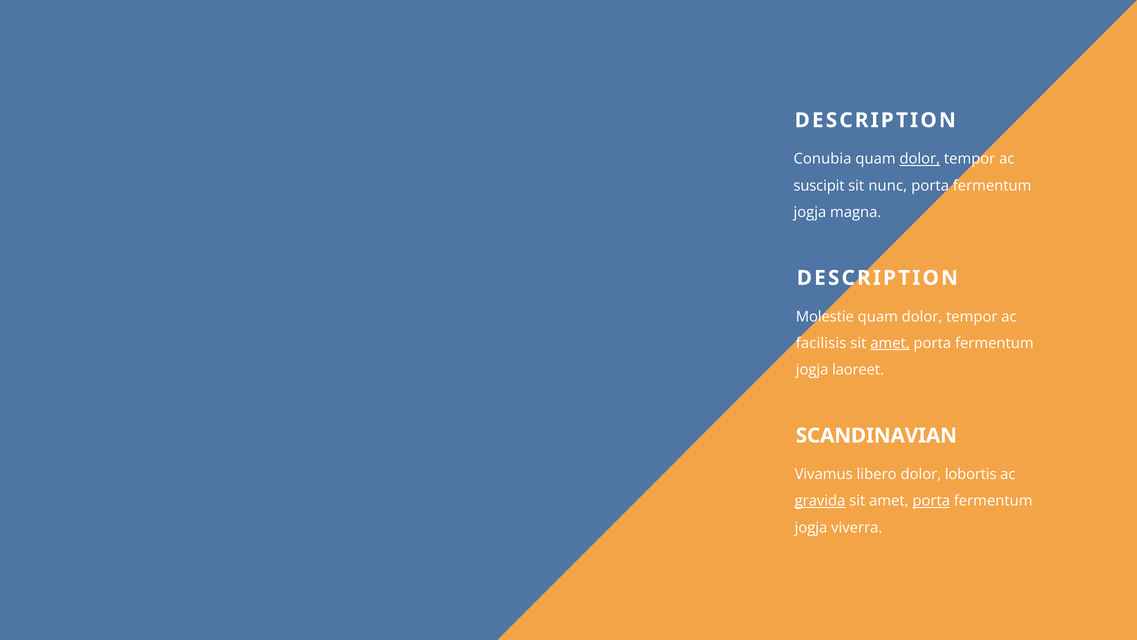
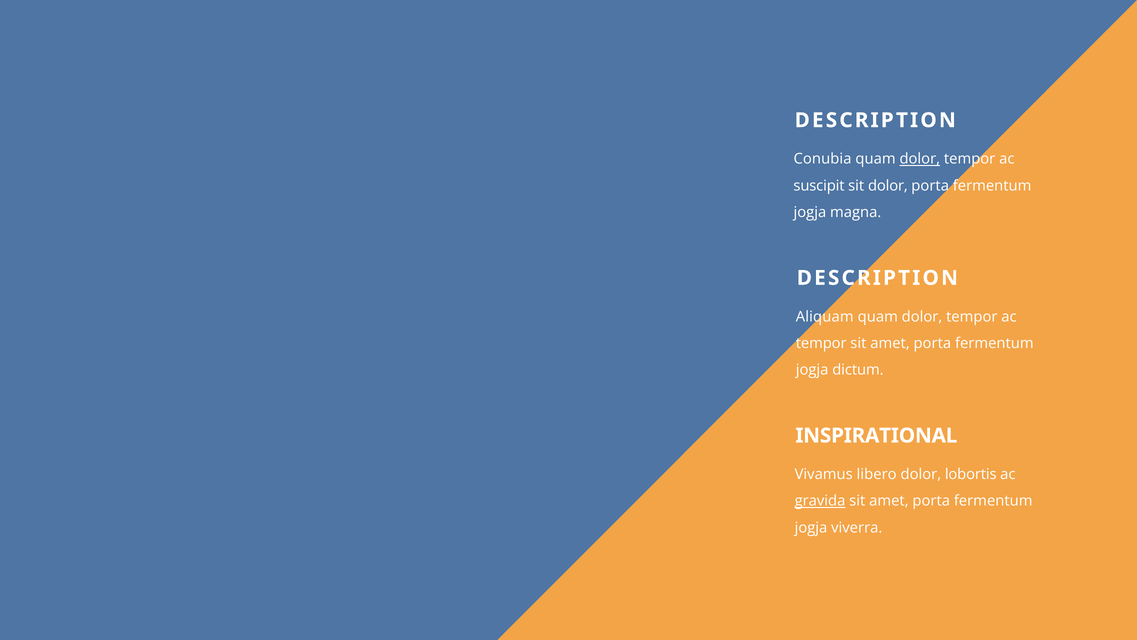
sit nunc: nunc -> dolor (888, 185)
Molestie: Molestie -> Aliquam (825, 316)
facilisis: facilisis -> tempor (821, 343)
amet underline: present -> none (890, 343)
laoreet: laoreet -> dictum (858, 370)
SCANDINAVIAN: SCANDINAVIAN -> INSPIRATIONAL (876, 435)
porta underline: present -> none (931, 501)
